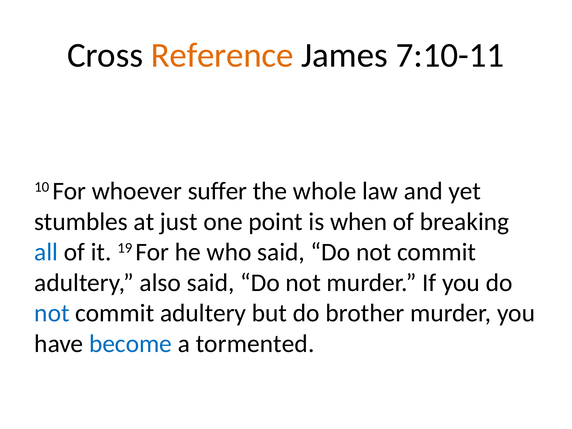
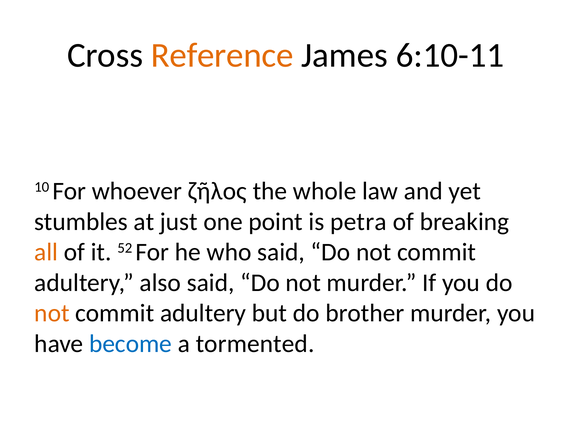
7:10-11: 7:10-11 -> 6:10-11 (450, 55)
suffer: suffer -> ζῆλος (217, 191)
when: when -> petra (358, 222)
all colour: blue -> orange (46, 252)
19: 19 -> 52 (125, 248)
not colour: blue -> orange (52, 313)
